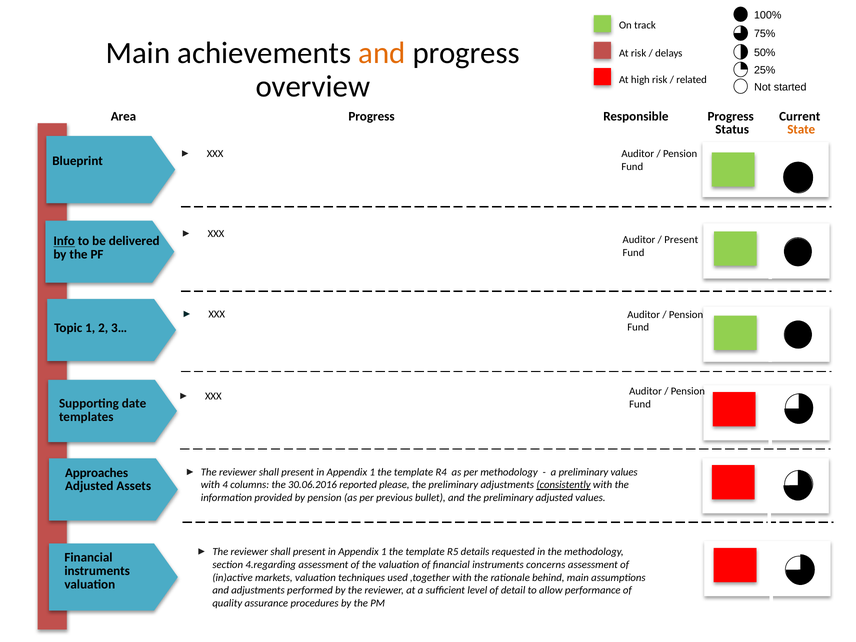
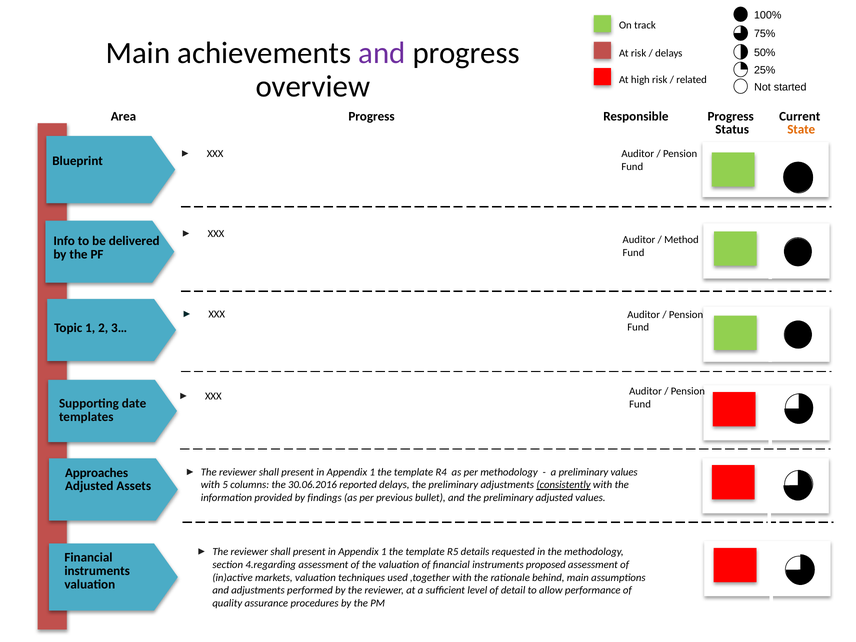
and colour: orange -> purple (382, 53)
Present: Present -> Method (681, 240)
Info underline: present -> none (64, 241)
4: 4 -> 5 (225, 485)
reported please: please -> delays (394, 485)
by pension: pension -> findings (325, 498)
concerns: concerns -> proposed (546, 565)
